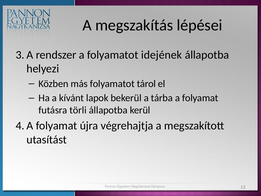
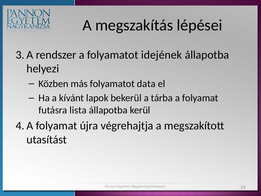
tárol: tárol -> data (146, 84)
törli: törli -> lista (78, 110)
